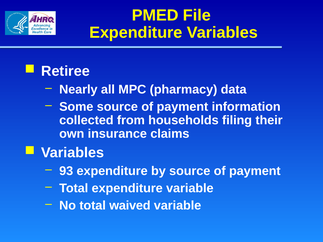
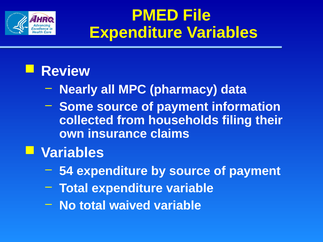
Retiree: Retiree -> Review (66, 71)
93: 93 -> 54 (66, 171)
